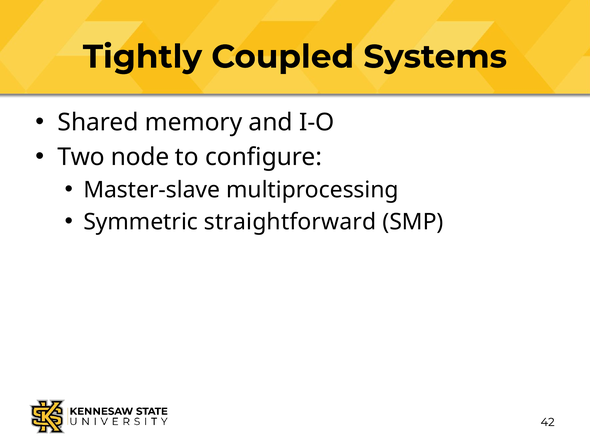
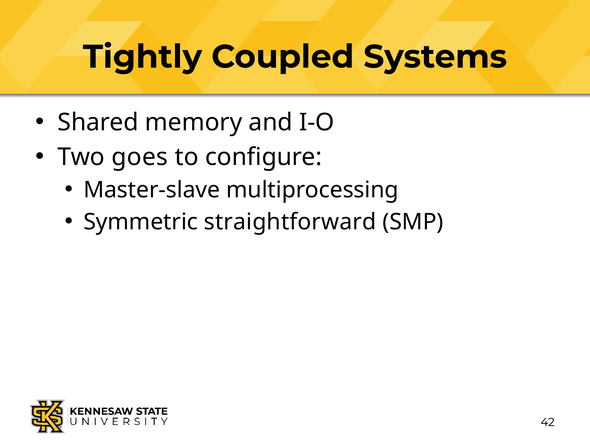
node: node -> goes (140, 157)
